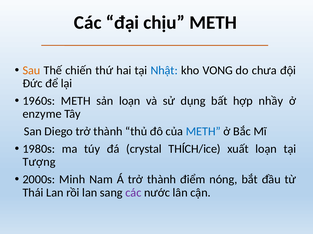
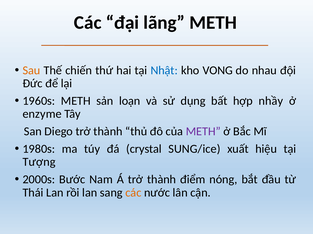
chịu: chịu -> lãng (164, 23)
chưa: chưa -> nhau (264, 71)
METH colour: blue -> purple (203, 132)
THÍCH/ice: THÍCH/ice -> SUNG/ice (194, 149)
xuất loạn: loạn -> hiệu (266, 149)
Minh: Minh -> Bước (72, 180)
các colour: purple -> orange (133, 193)
